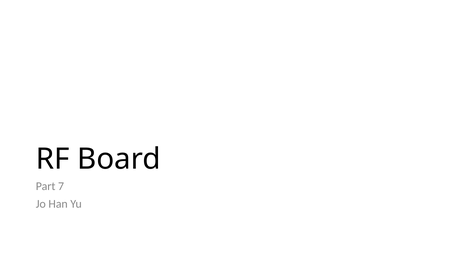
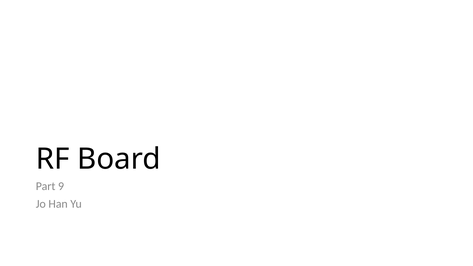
7: 7 -> 9 (61, 186)
